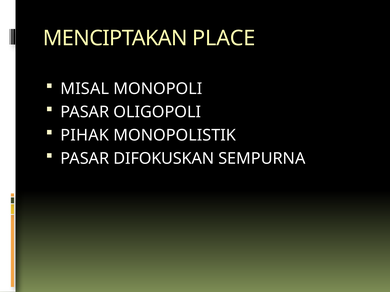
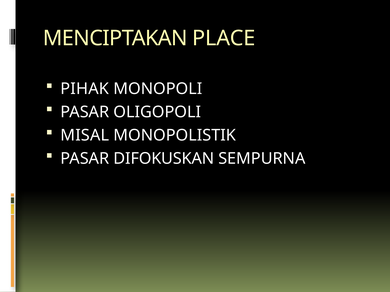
MISAL: MISAL -> PIHAK (85, 89)
PIHAK: PIHAK -> MISAL (85, 136)
